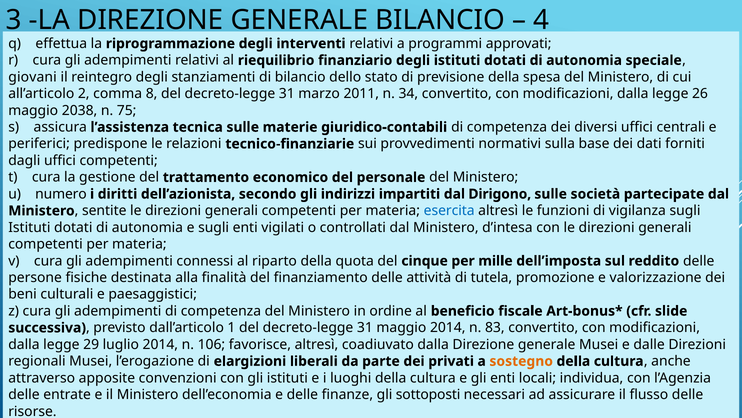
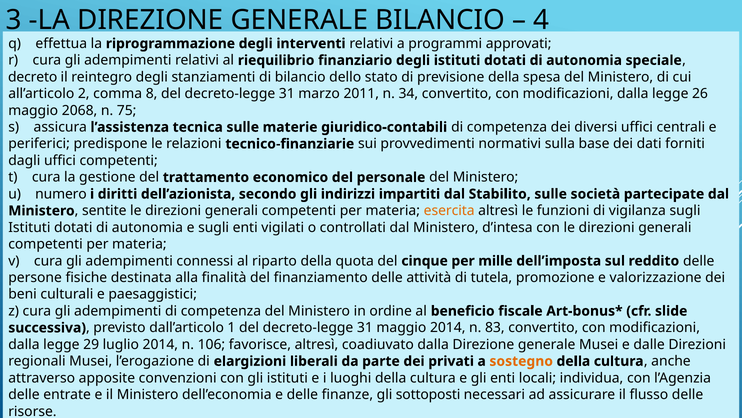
giovani: giovani -> decreto (33, 77)
2038: 2038 -> 2068 (80, 110)
Dirigono: Dirigono -> Stabilito (500, 194)
esercita colour: blue -> orange (449, 210)
